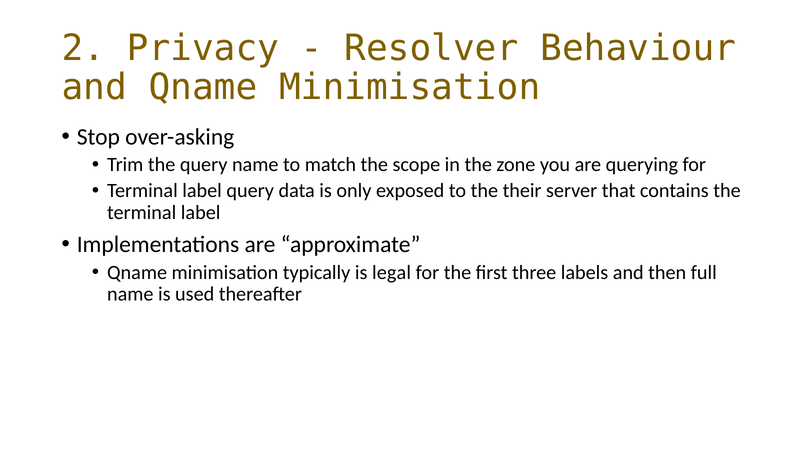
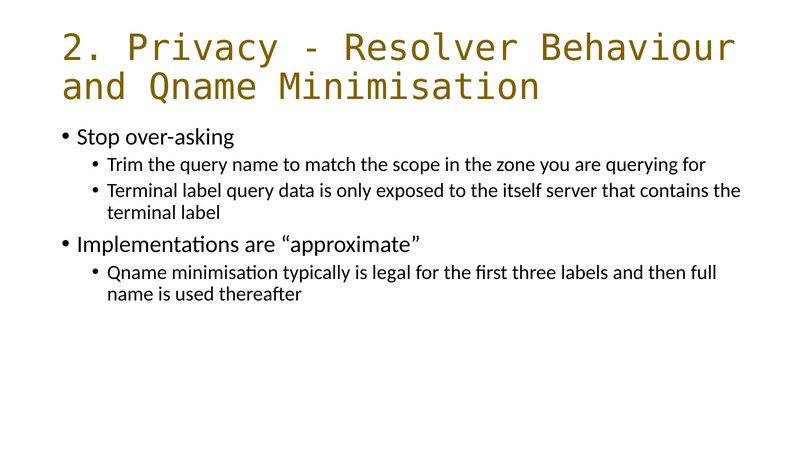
their: their -> itself (522, 190)
